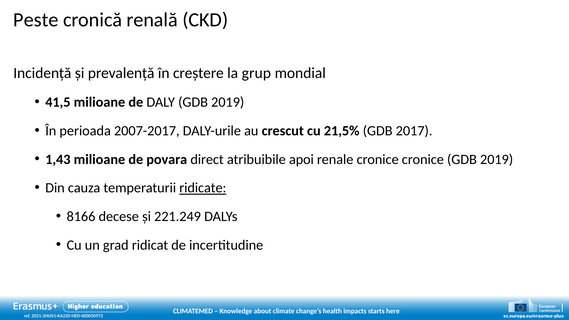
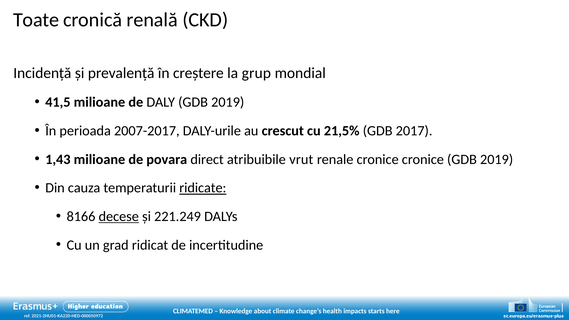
Peste: Peste -> Toate (36, 20)
apoi: apoi -> vrut (301, 159)
decese underline: none -> present (119, 217)
